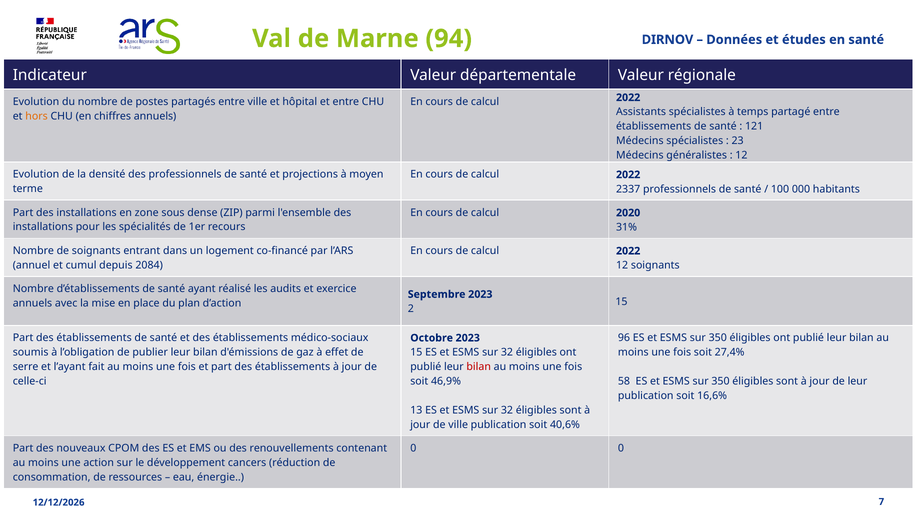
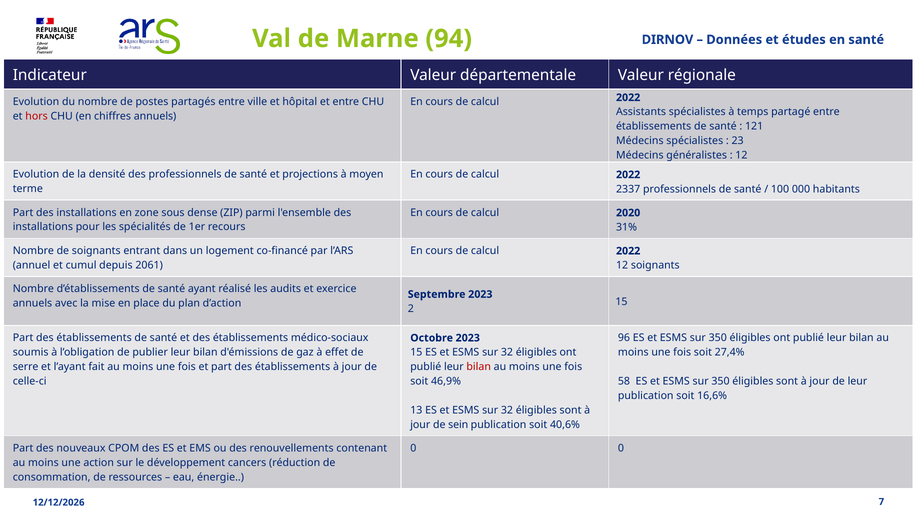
hors colour: orange -> red (37, 116)
2084: 2084 -> 2061 (149, 265)
de ville: ville -> sein (458, 424)
